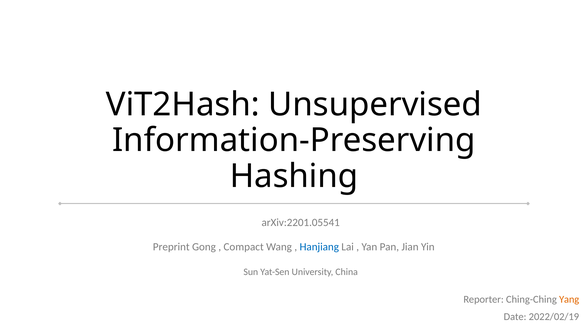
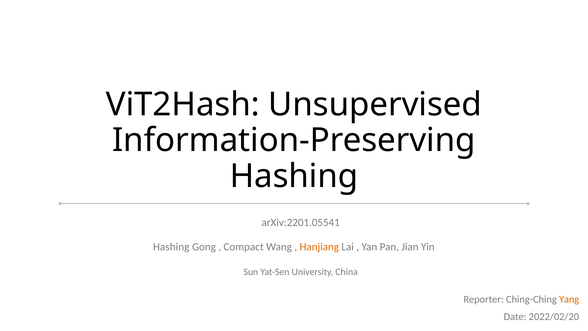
Preprint: Preprint -> Hashing (171, 247)
Hanjiang colour: blue -> orange (319, 247)
2022/02/19: 2022/02/19 -> 2022/02/20 (554, 317)
